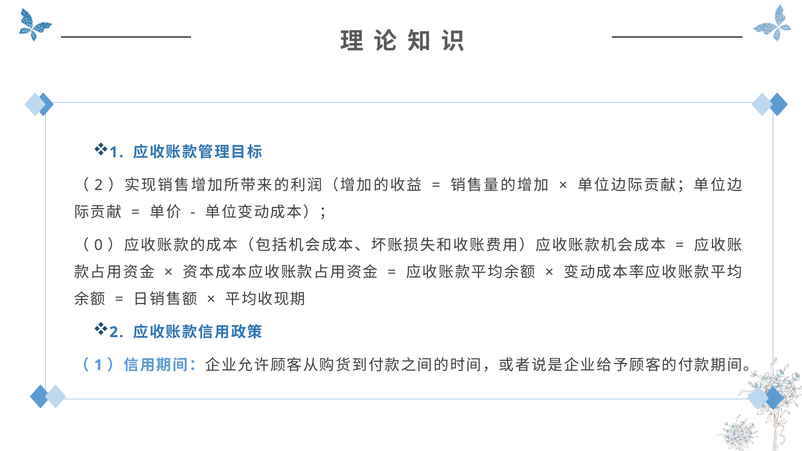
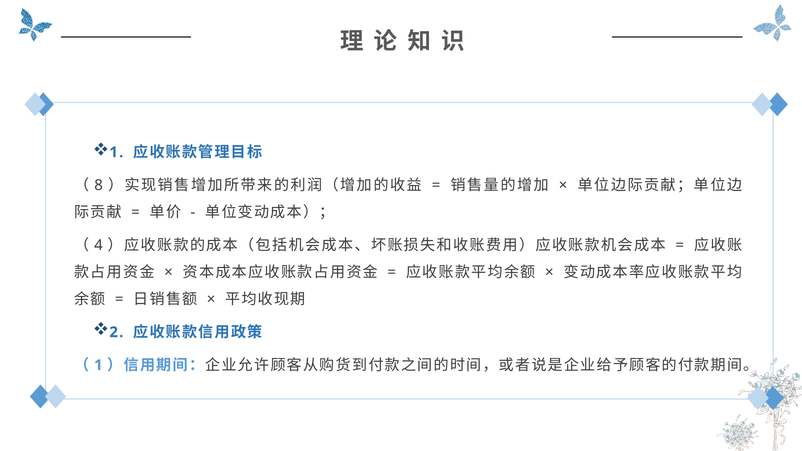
2: 2 -> 8 (99, 185)
0: 0 -> 4 (99, 245)
